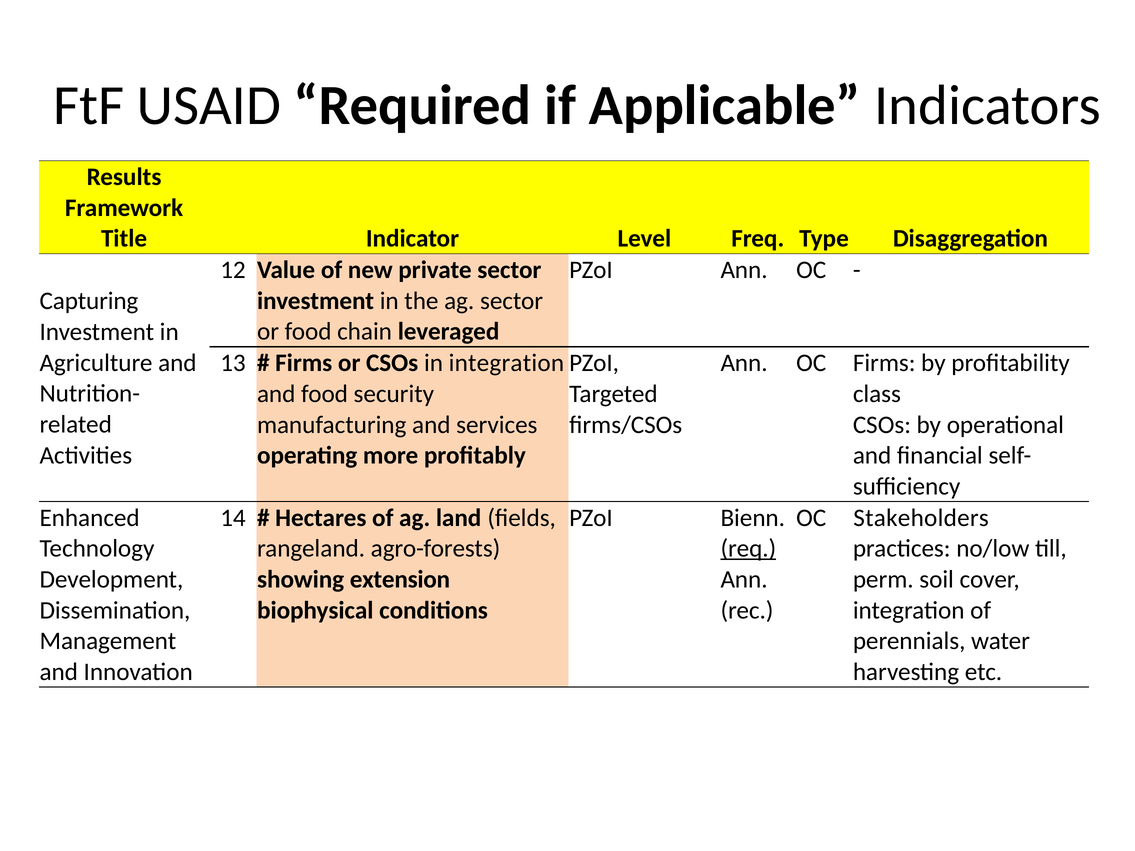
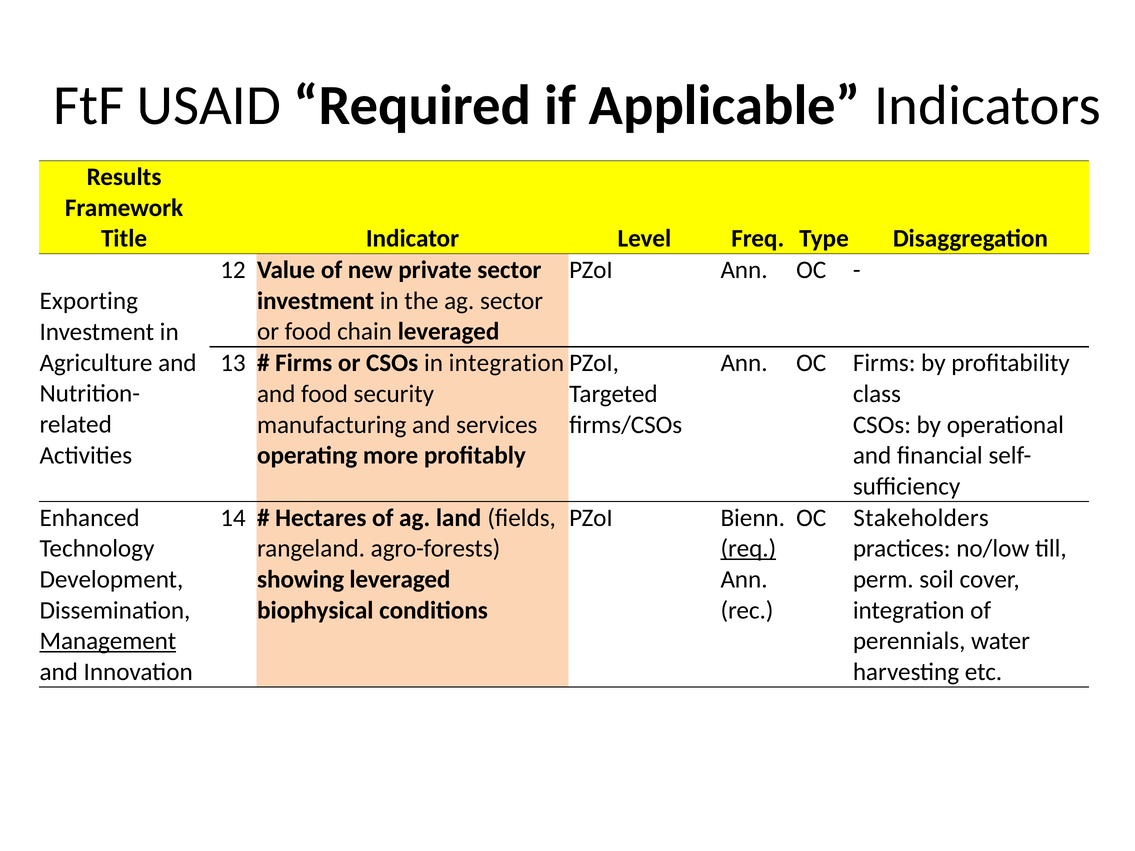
Capturing: Capturing -> Exporting (89, 301)
showing extension: extension -> leveraged (400, 580)
Management underline: none -> present (108, 641)
